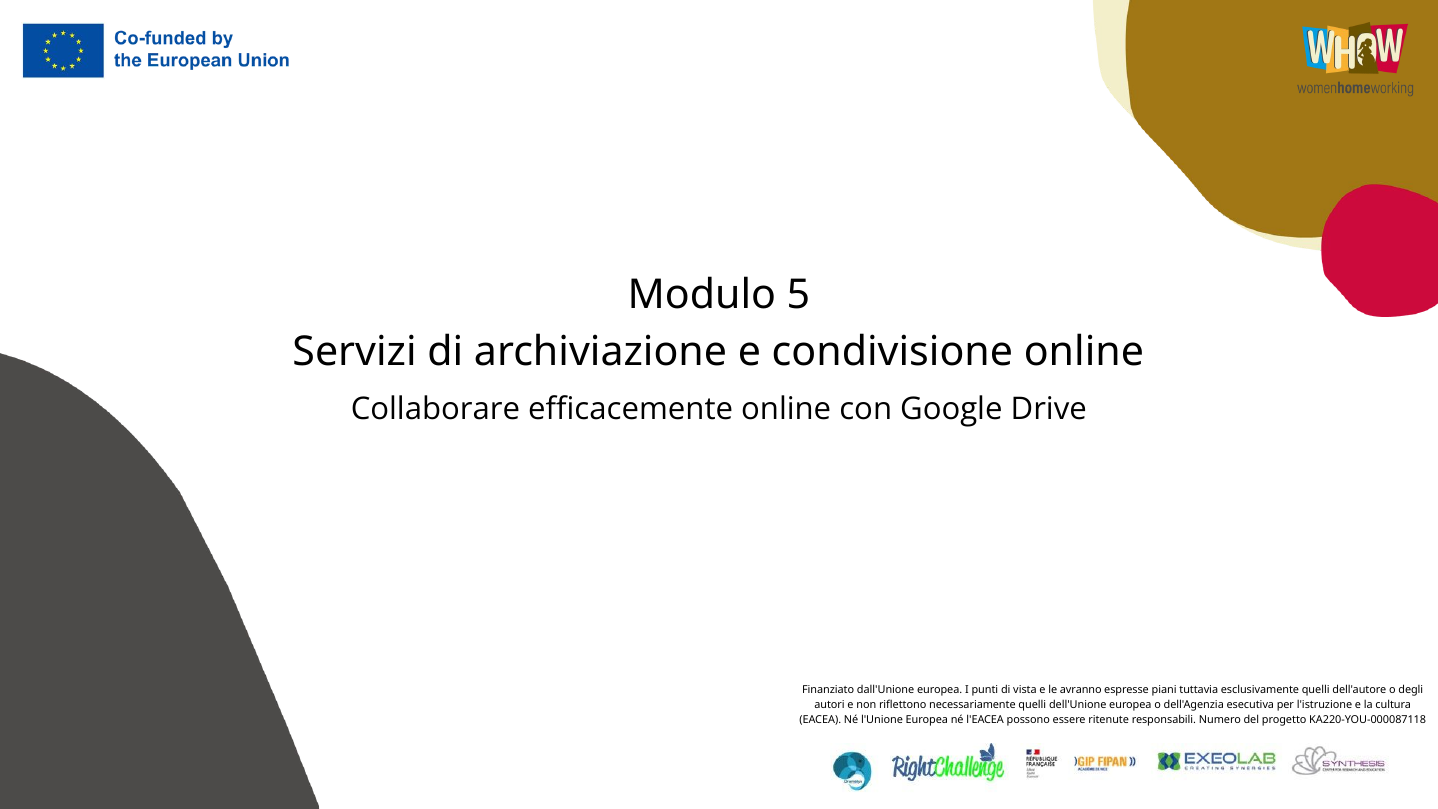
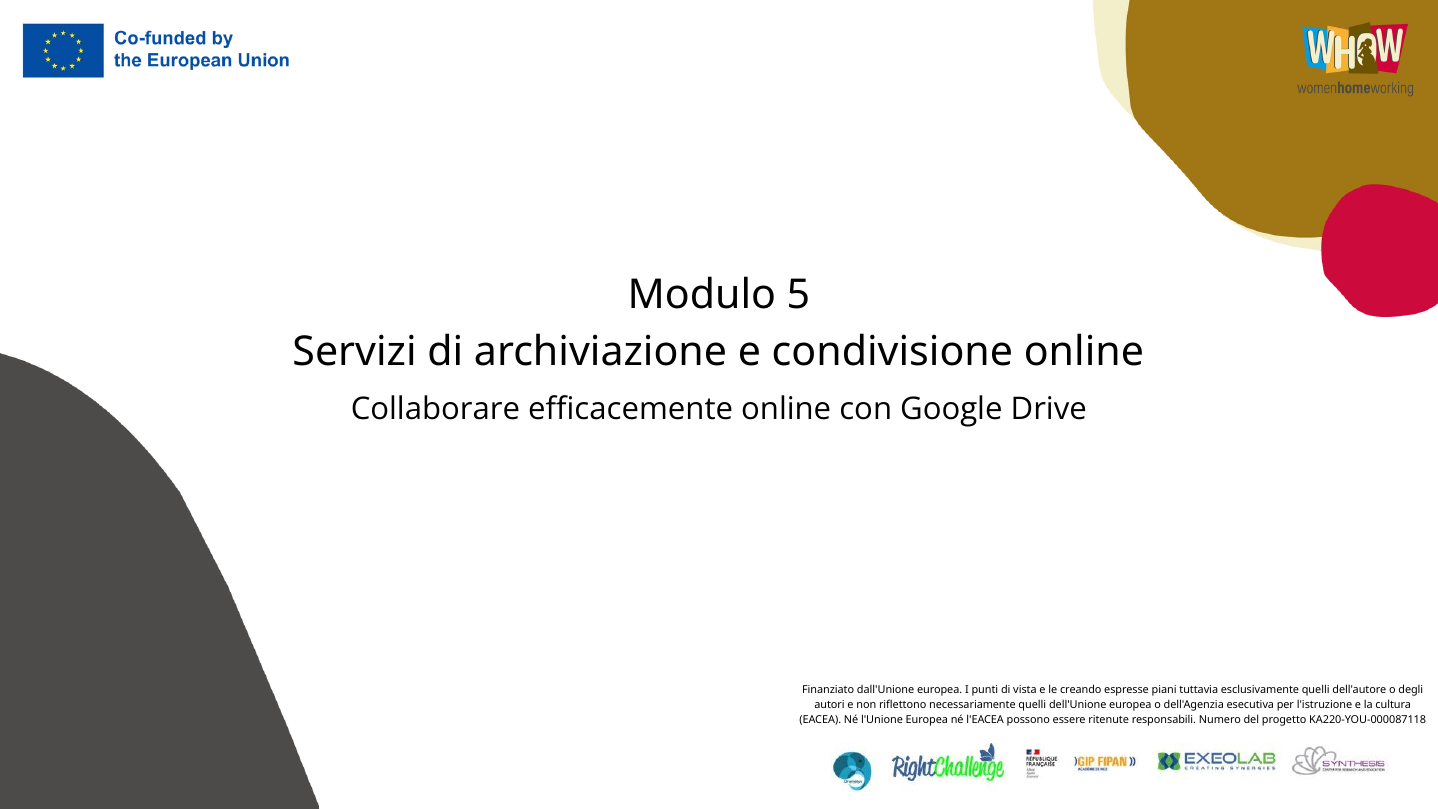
avranno: avranno -> creando (1081, 690)
